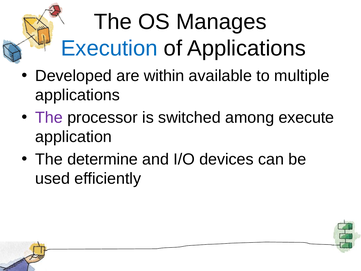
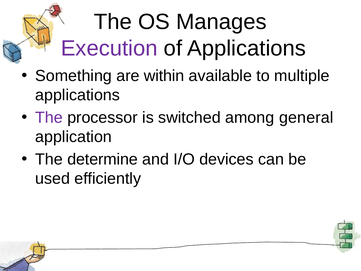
Execution colour: blue -> purple (109, 48)
Developed: Developed -> Something (74, 76)
execute: execute -> general (306, 117)
